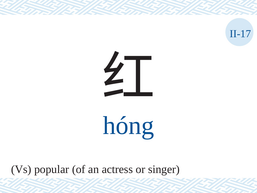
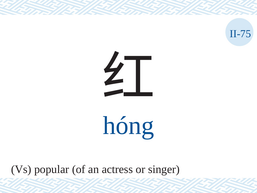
II-17: II-17 -> II-75 (240, 34)
